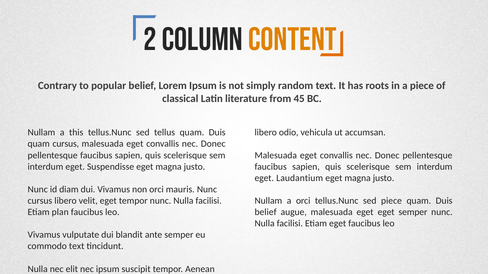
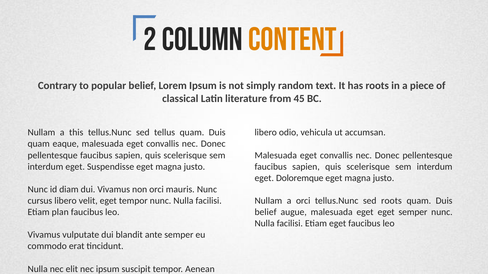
quam cursus: cursus -> eaque (66, 144)
Laudantium: Laudantium -> Doloremque (300, 178)
sed piece: piece -> roots (391, 201)
commodo text: text -> erat (77, 247)
